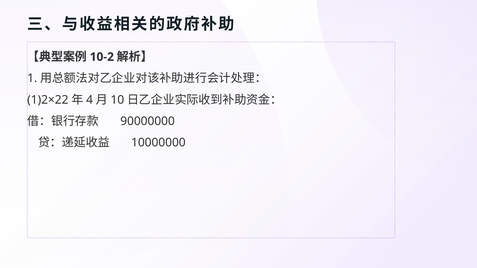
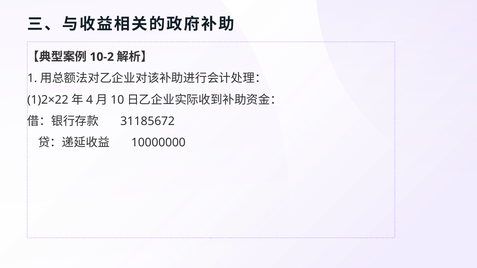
90000000: 90000000 -> 31185672 (148, 121)
